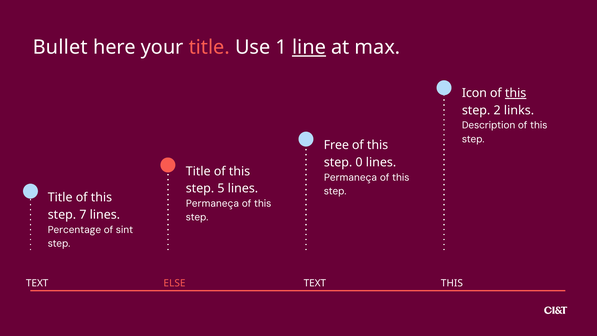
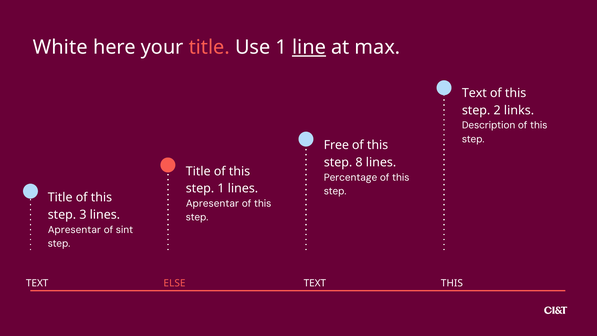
Bullet: Bullet -> White (60, 47)
Icon: Icon -> Text (474, 93)
this underline: present -> none (516, 93)
0: 0 -> 8 (359, 162)
Permaneça: Permaneça -> Percentage (351, 177)
step 5: 5 -> 1 (221, 188)
Permaneça: Permaneça -> Apresentar (212, 203)
7: 7 -> 3 (83, 215)
Percentage: Percentage -> Apresentar (74, 230)
